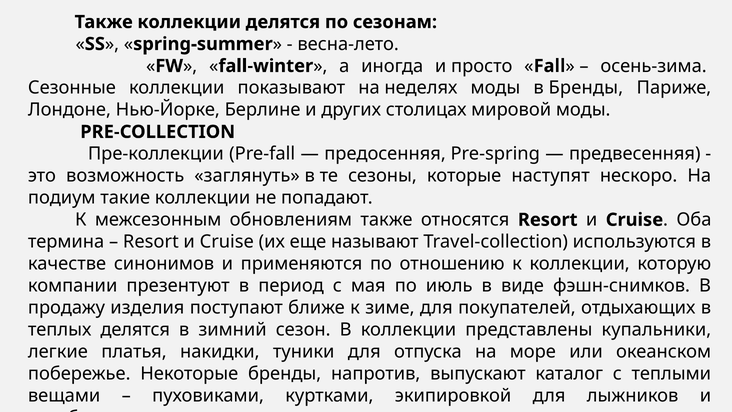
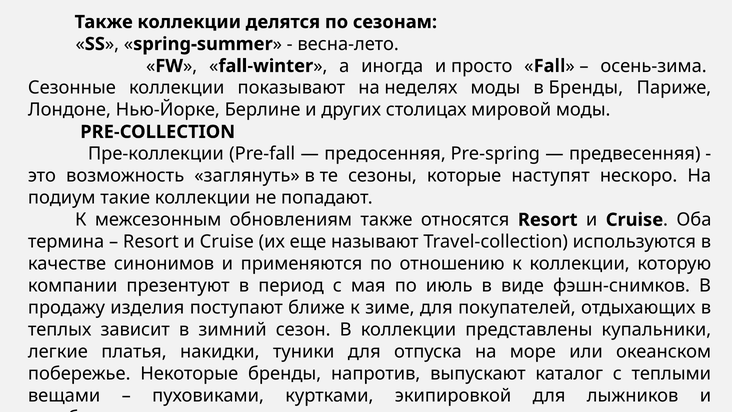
теплых делятся: делятся -> зависит (135, 329)
